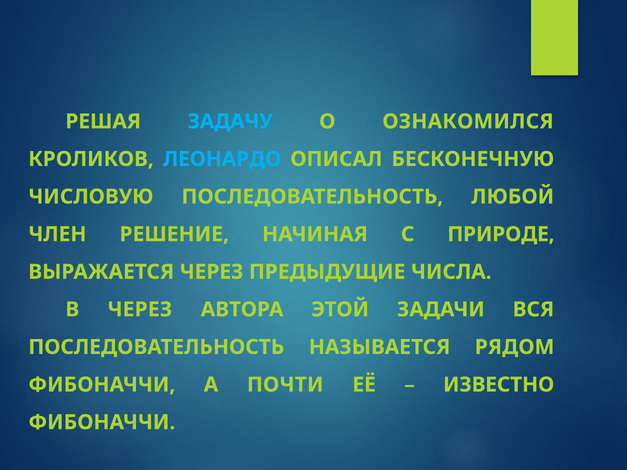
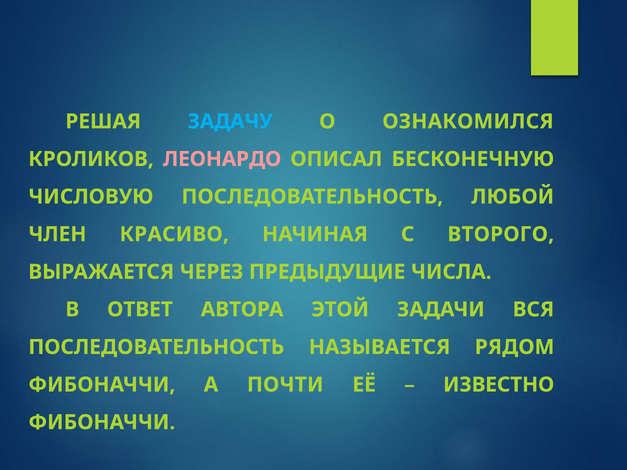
ЛЕОНАРДО colour: light blue -> pink (222, 159)
РЕШЕНИЕ: РЕШЕНИЕ -> КРАСИВО (174, 234)
ПРИРОДЕ: ПРИРОДЕ -> ВТОРОГО (501, 234)
В ЧЕРЕЗ: ЧЕРЕЗ -> ОТВЕТ (140, 310)
